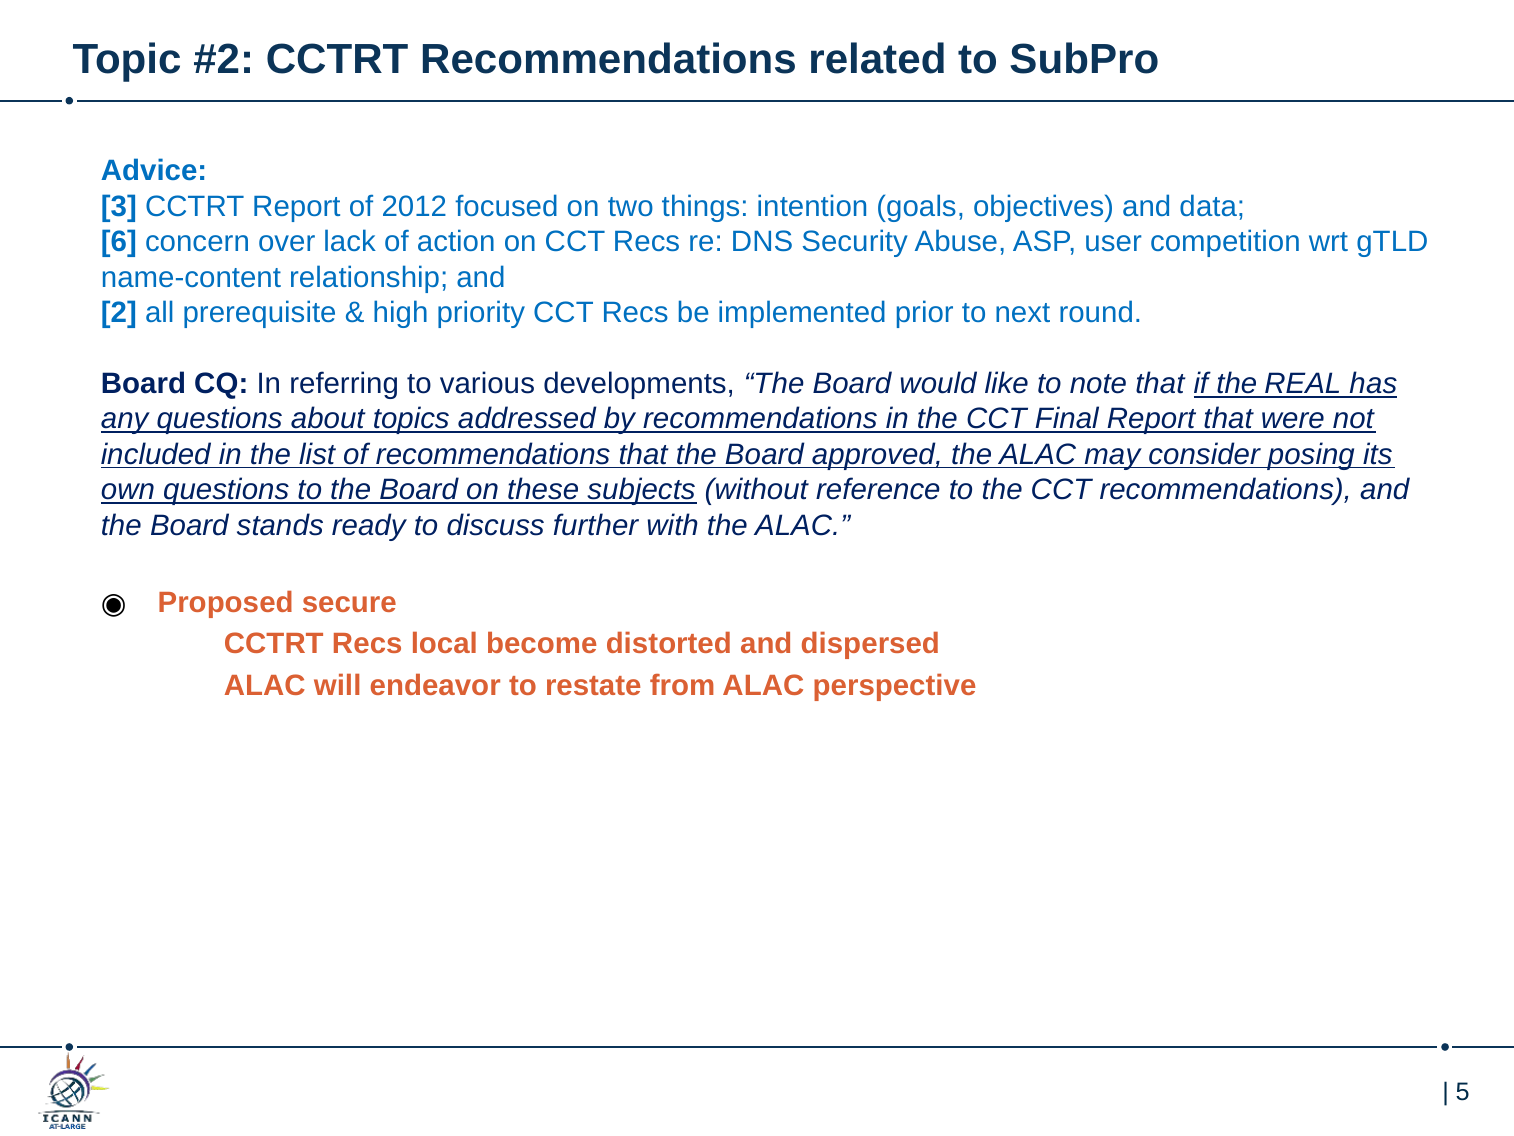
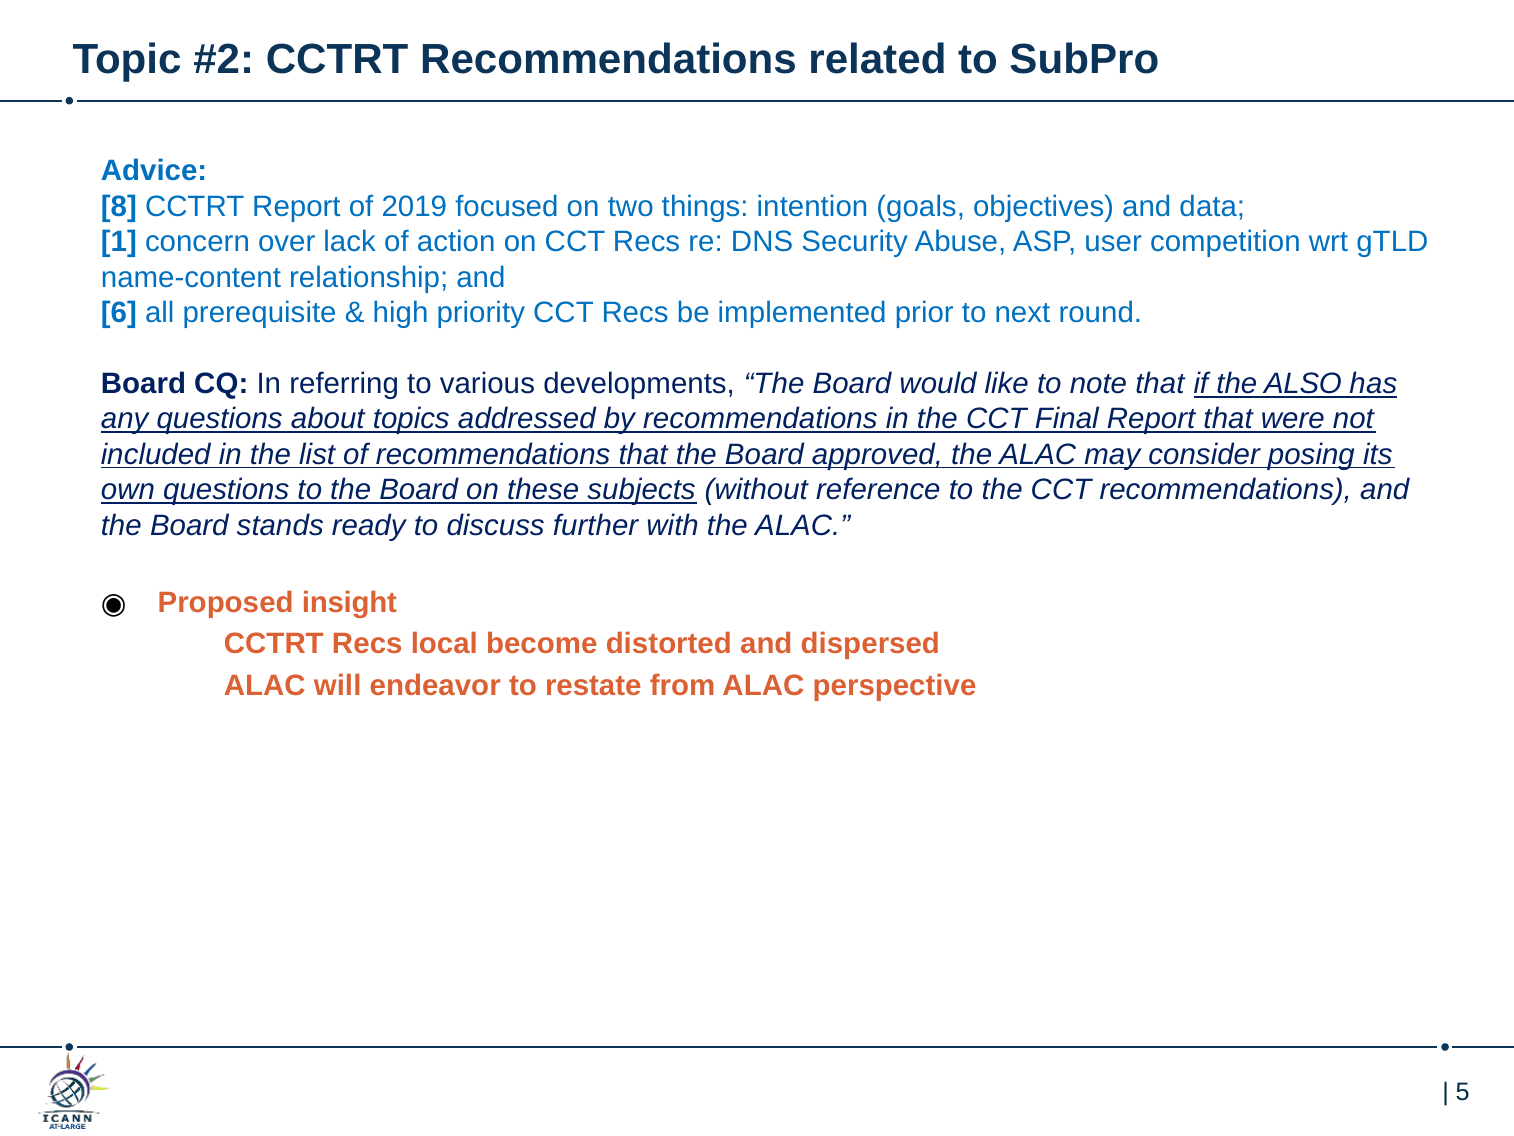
3: 3 -> 8 (119, 206)
2012: 2012 -> 2019 (414, 206)
6: 6 -> 1 (119, 242)
2: 2 -> 6 (119, 313)
REAL: REAL -> ALSO (1303, 384)
secure: secure -> insight (349, 602)
